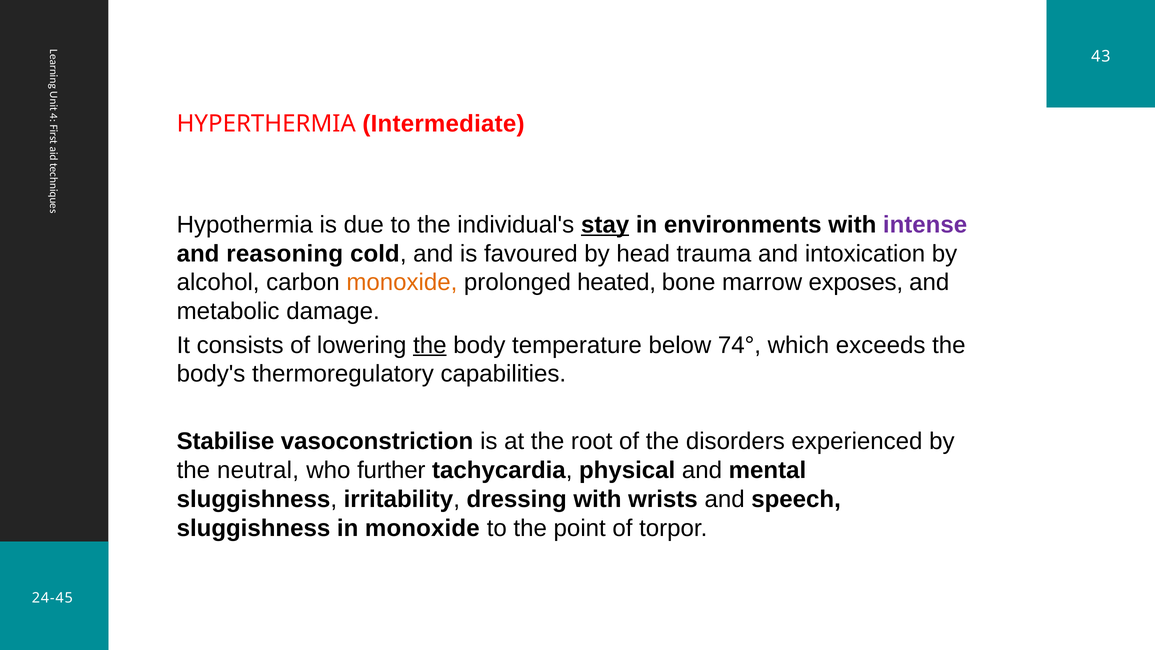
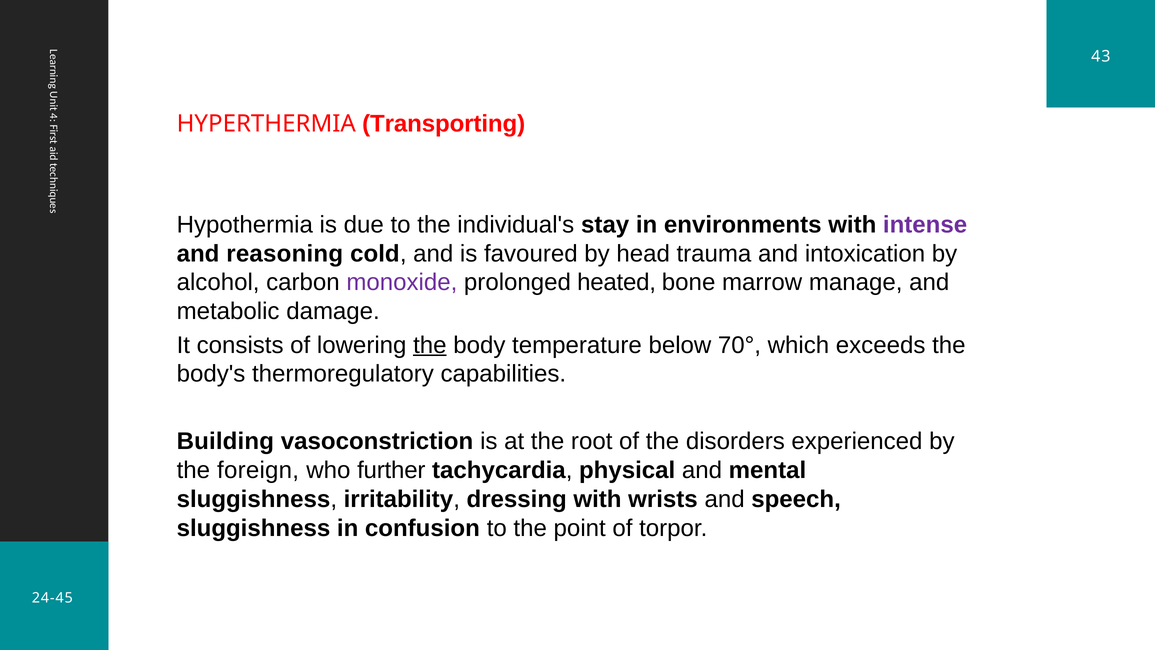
Intermediate: Intermediate -> Transporting (444, 124)
stay underline: present -> none (605, 225)
monoxide colour: orange -> purple (402, 282)
exposes: exposes -> manage (856, 282)
74°: 74° -> 70° (739, 345)
Stabilise: Stabilise -> Building (225, 441)
neutral: neutral -> foreign (258, 470)
in monoxide: monoxide -> confusion (422, 528)
